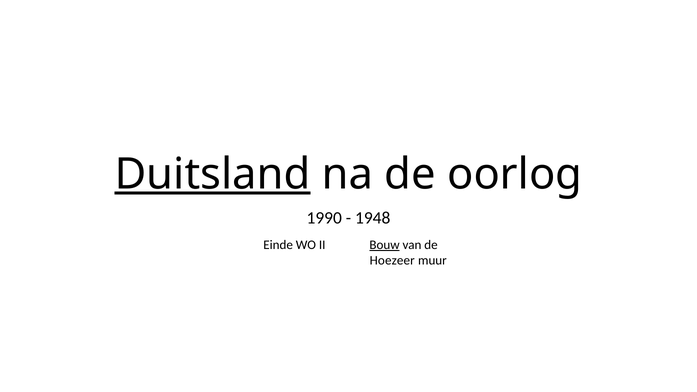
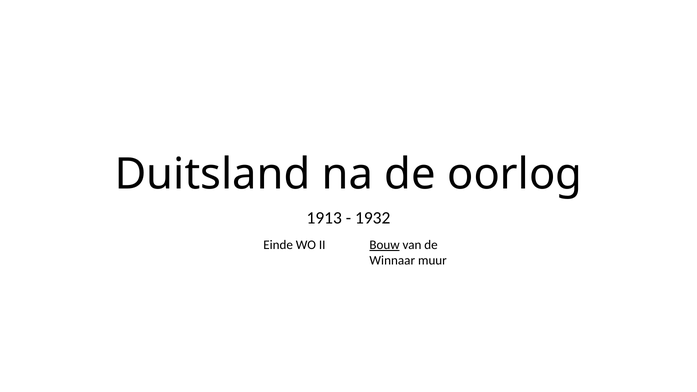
Duitsland underline: present -> none (213, 174)
1990: 1990 -> 1913 (324, 218)
1948: 1948 -> 1932 (373, 218)
Hoezeer: Hoezeer -> Winnaar (392, 261)
